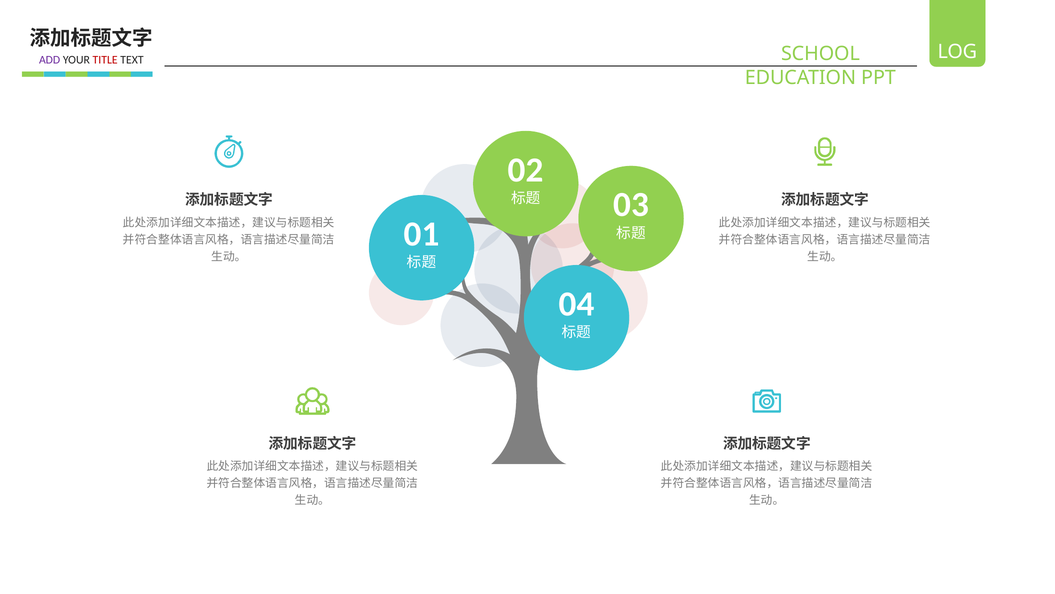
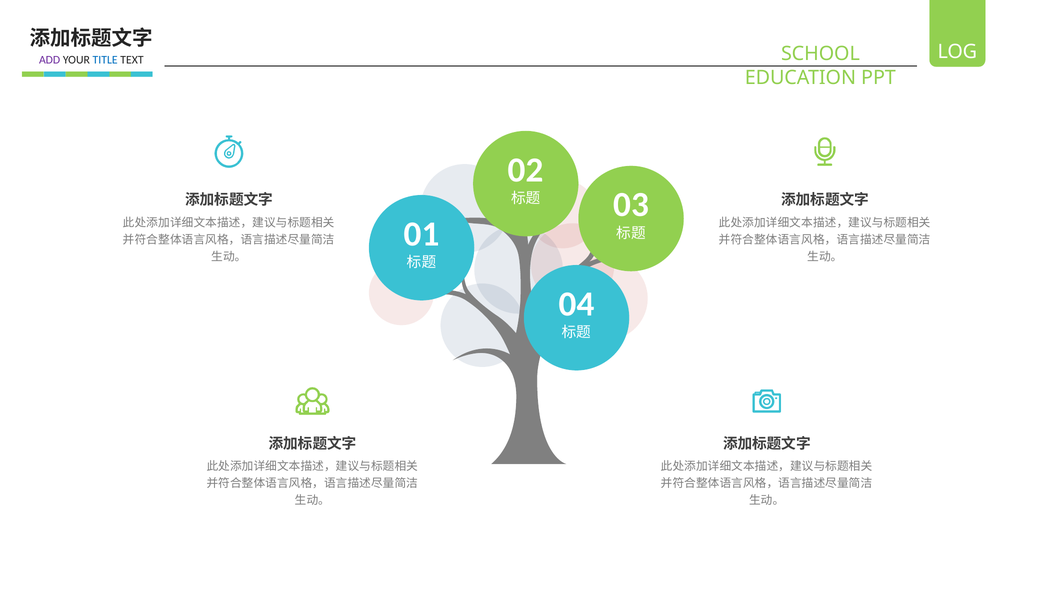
TITLE colour: red -> blue (105, 60)
